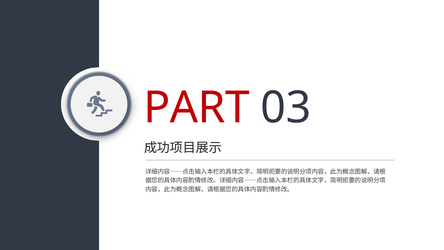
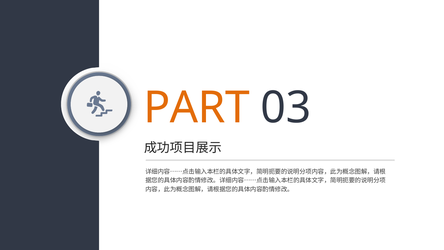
PART colour: red -> orange (197, 108)
